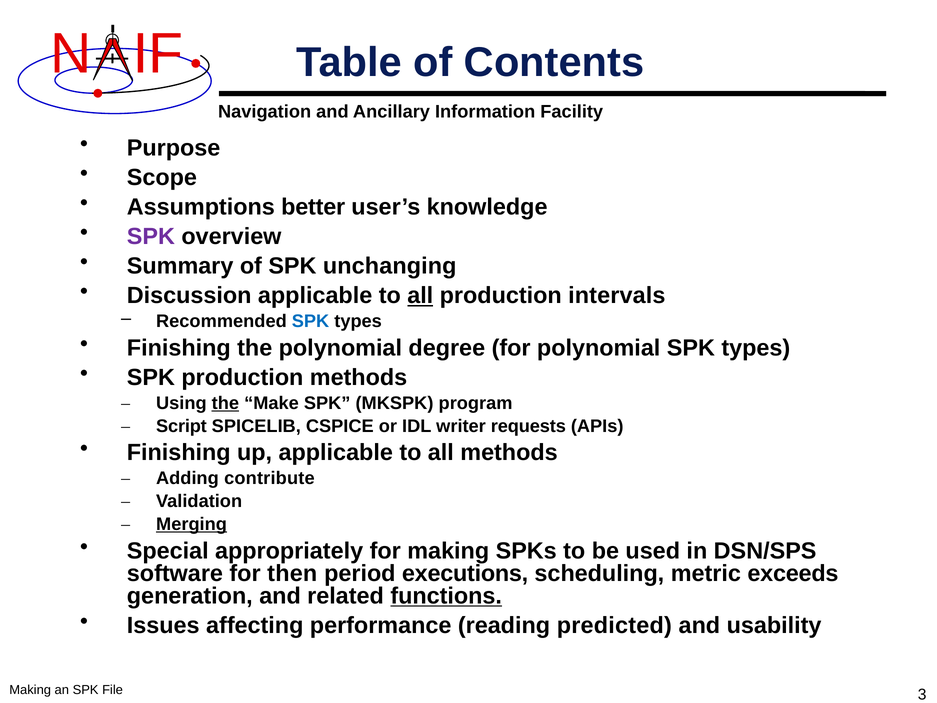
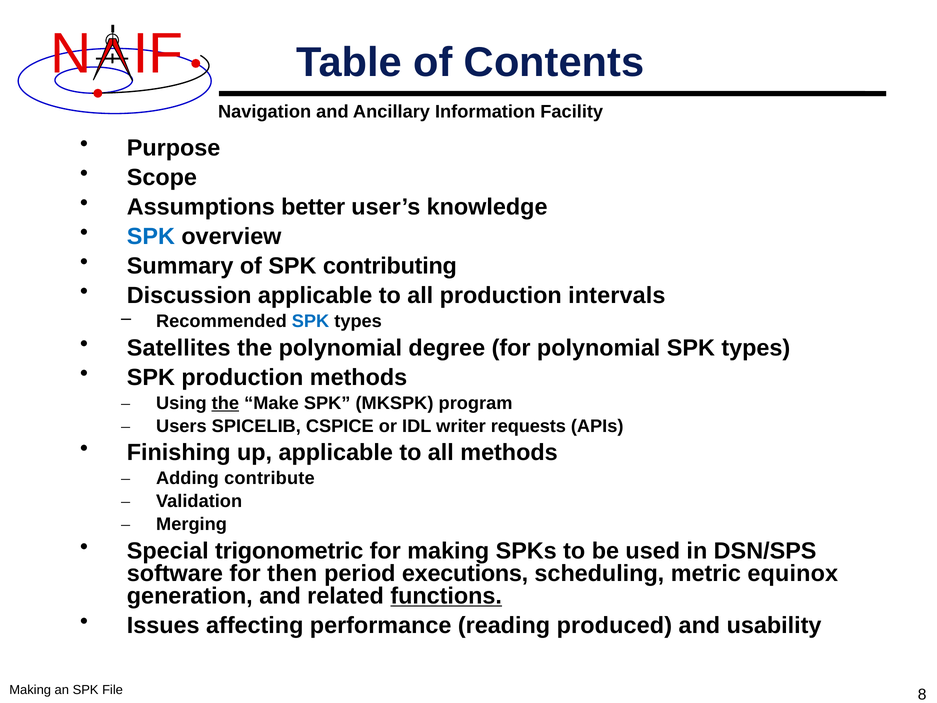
SPK colour: purple -> blue (151, 237)
unchanging: unchanging -> contributing (390, 266)
all underline: present -> none (420, 296)
Finishing: Finishing -> Satellites (179, 348)
Script: Script -> Users (181, 426)
Merging underline: present -> none (191, 524)
appropriately: appropriately -> trigonometric (289, 551)
exceeds: exceeds -> equinox (793, 574)
predicted: predicted -> produced (614, 626)
3: 3 -> 8 (922, 694)
